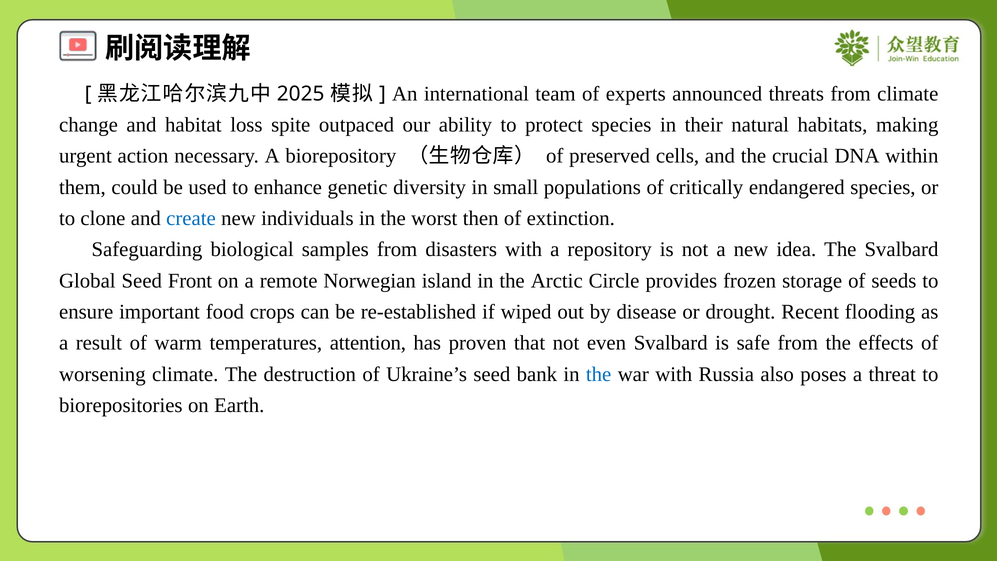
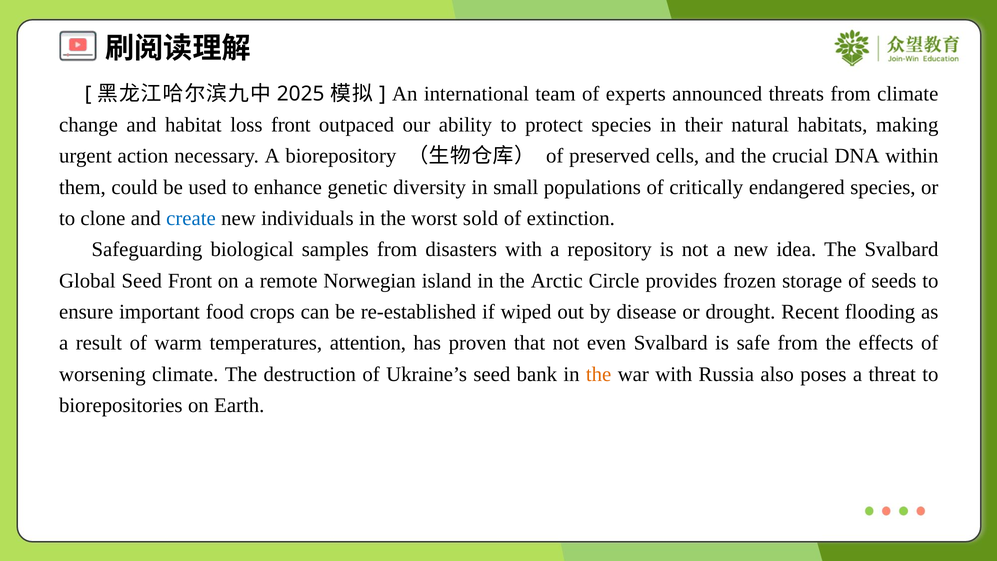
loss spite: spite -> front (291, 125)
then: then -> sold (481, 218)
the colour: blue -> orange (599, 374)
